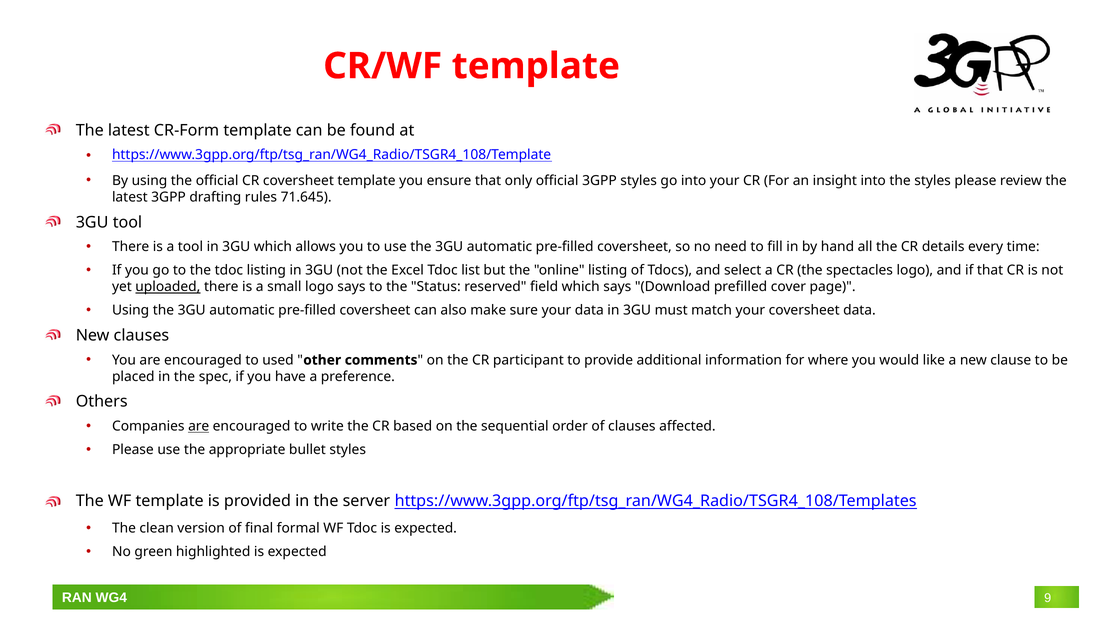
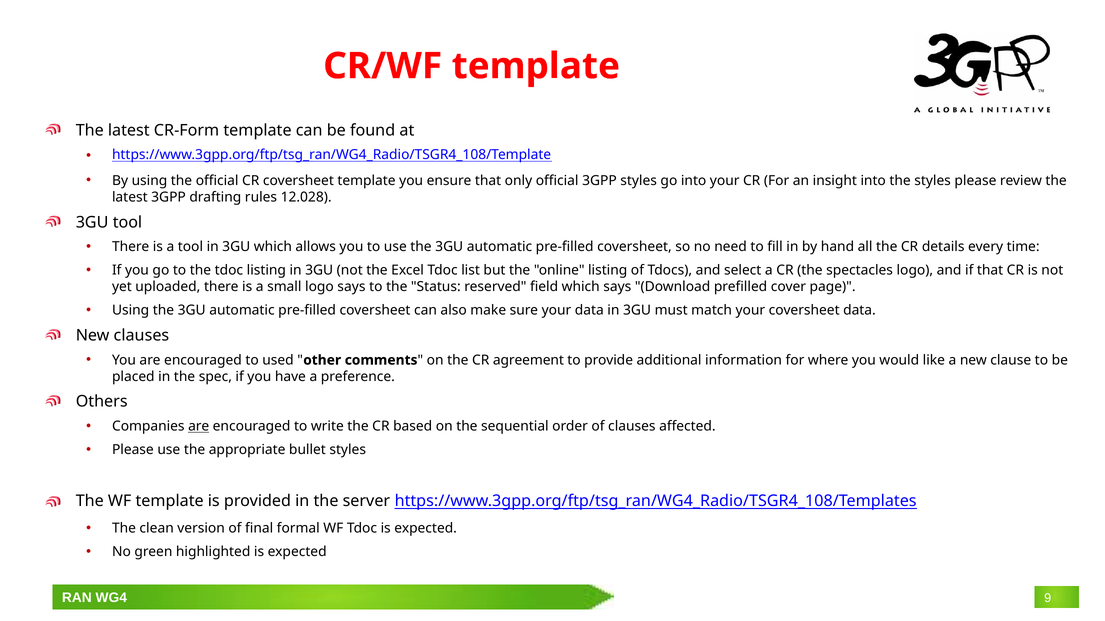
71.645: 71.645 -> 12.028 (306, 197)
uploaded underline: present -> none (168, 287)
participant: participant -> agreement (528, 360)
